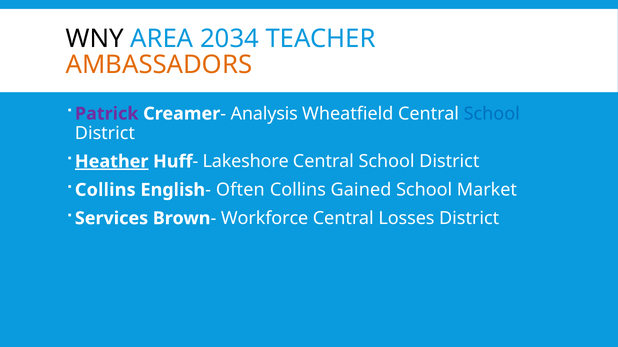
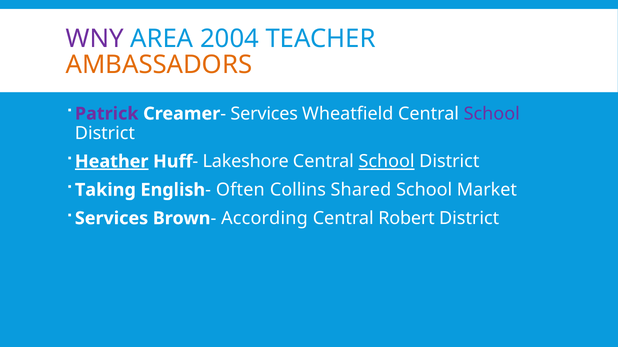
WNY colour: black -> purple (95, 39)
2034: 2034 -> 2004 (230, 39)
Analysis: Analysis -> Services (264, 114)
School colour: blue -> purple (492, 114)
School underline: none -> present (387, 162)
Collins: Collins -> Taking (105, 190)
Gained: Gained -> Shared (361, 190)
Workforce: Workforce -> According (264, 219)
Losses: Losses -> Robert (406, 219)
